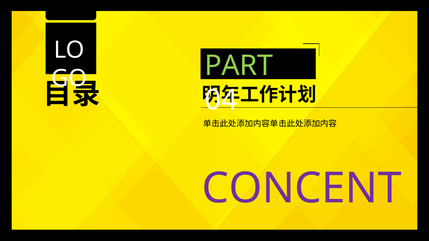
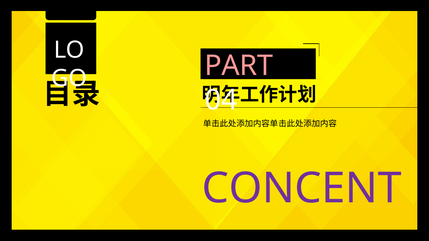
PART colour: light green -> pink (239, 66)
